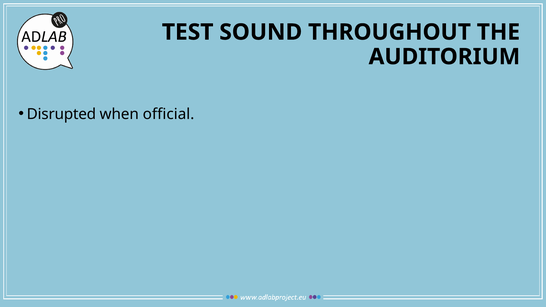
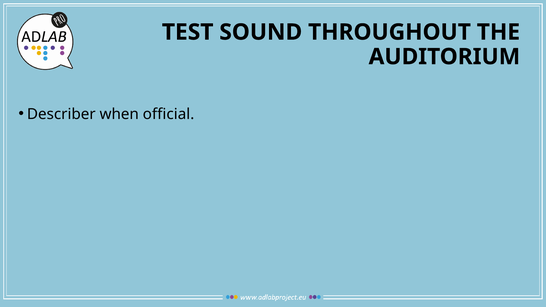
Disrupted: Disrupted -> Describer (61, 114)
